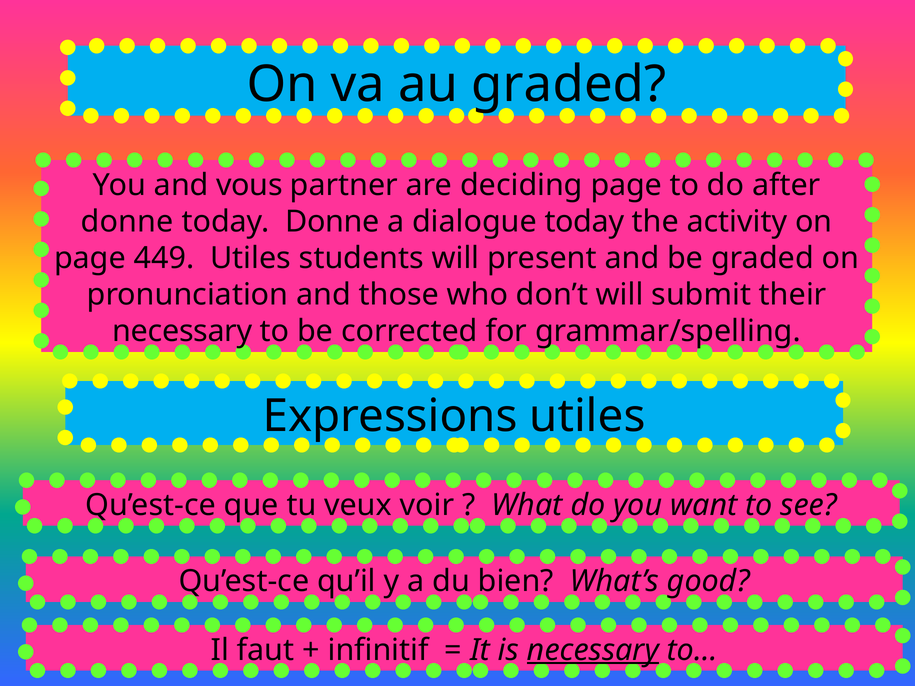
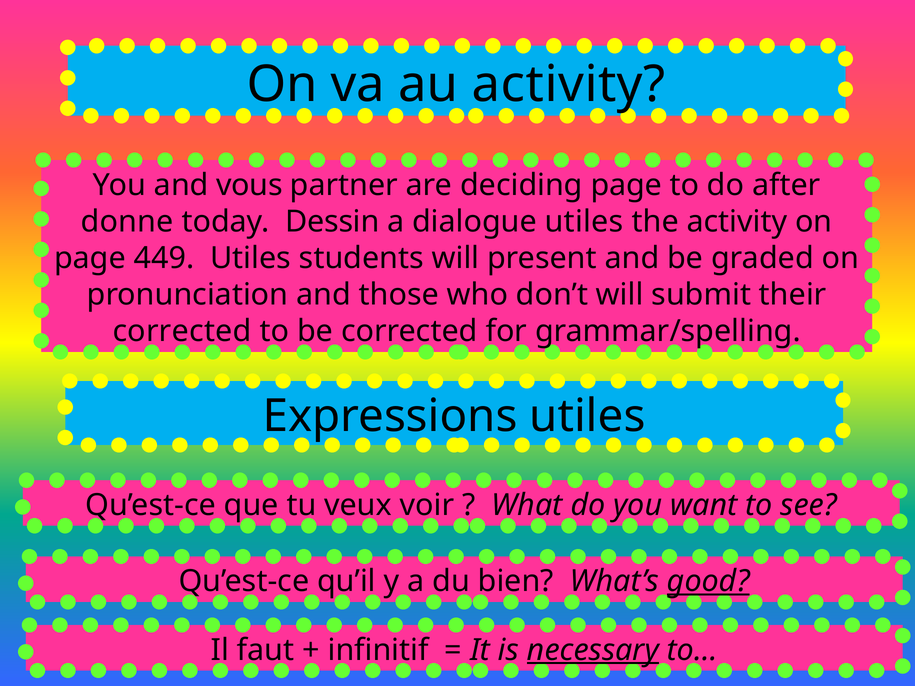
au graded: graded -> activity (569, 84)
today Donne: Donne -> Dessin (332, 222)
dialogue today: today -> utiles (584, 222)
necessary: necessary -> corrected (182, 331)
good underline: none -> present (708, 582)
